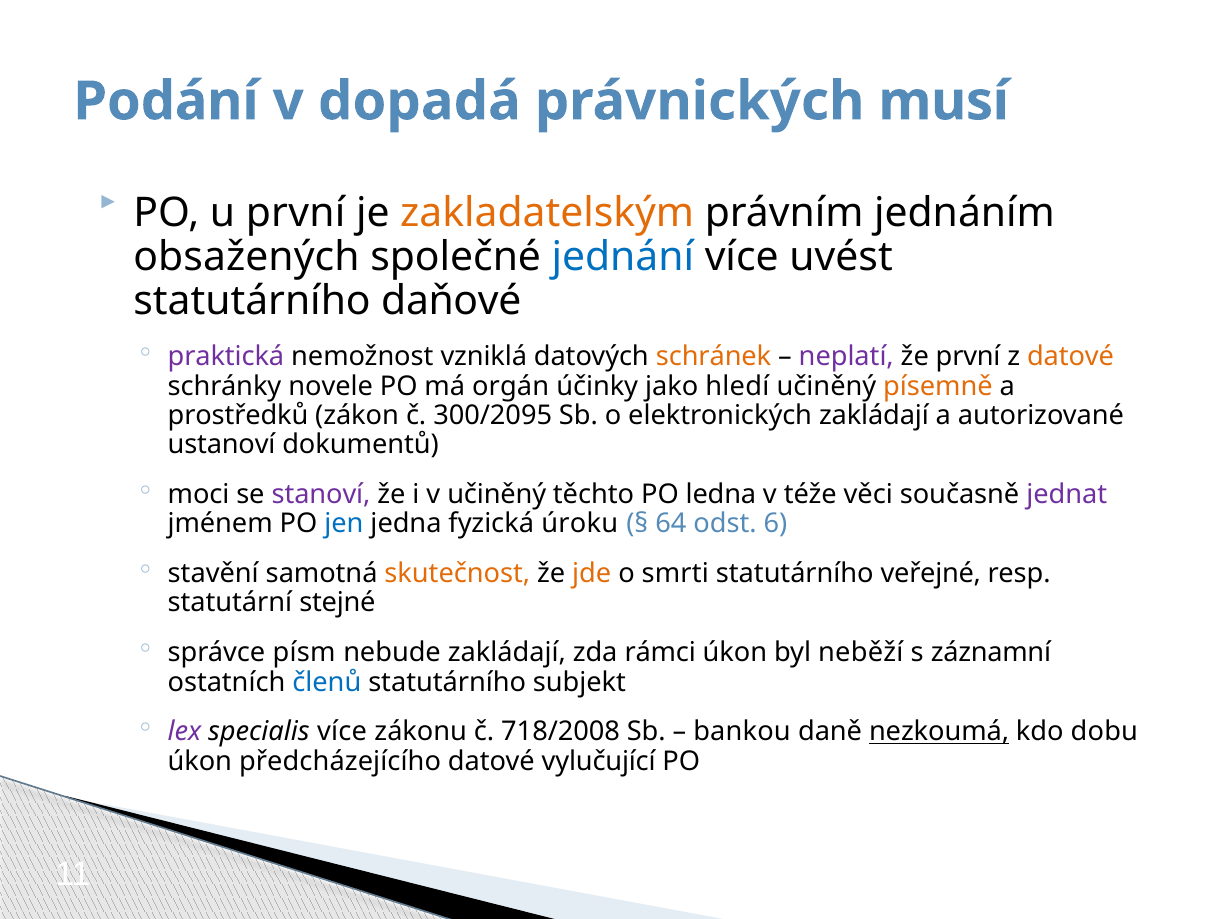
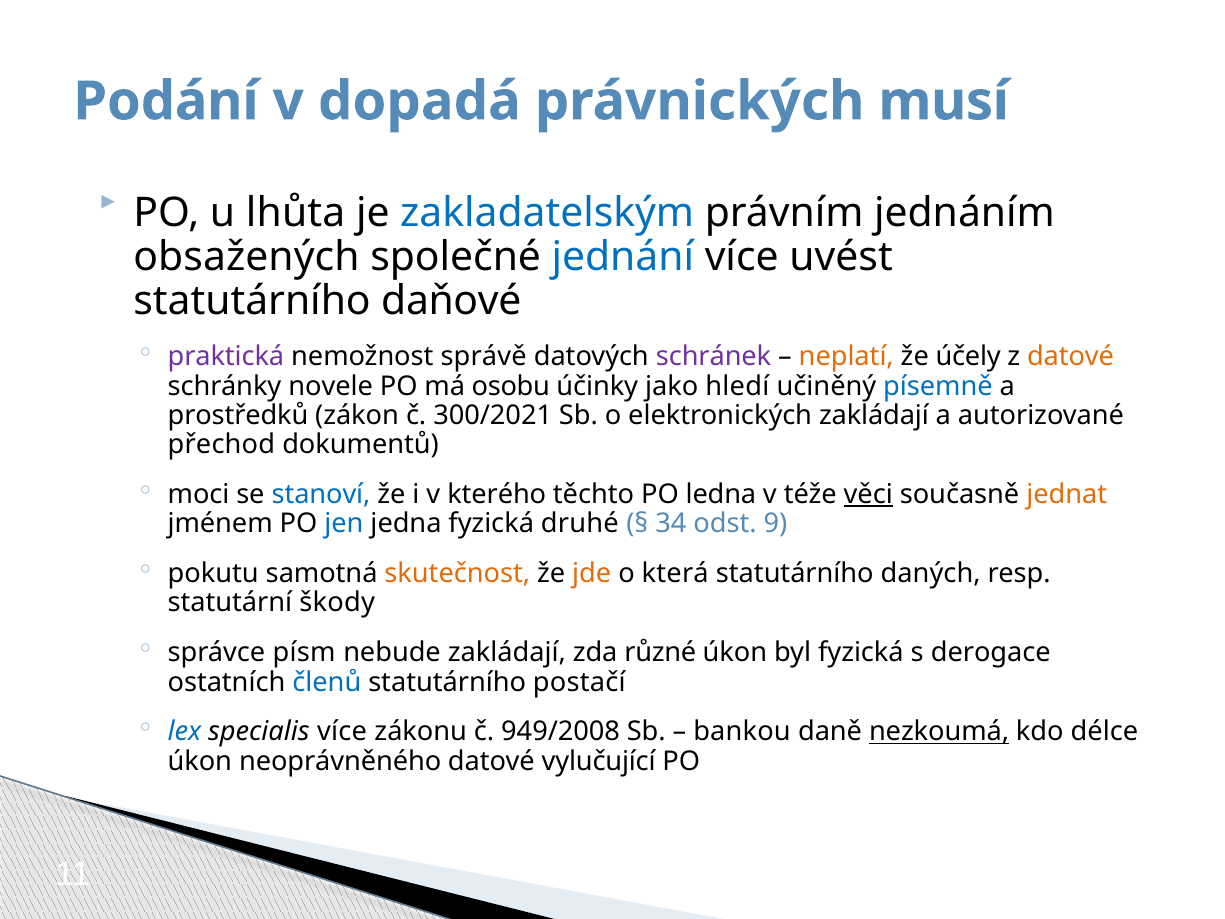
u první: první -> lhůta (296, 213)
zakladatelským colour: orange -> blue (547, 213)
vzniklá: vzniklá -> správě (484, 357)
schránek colour: orange -> purple (714, 357)
neplatí colour: purple -> orange (846, 357)
že první: první -> účely (968, 357)
orgán: orgán -> osobu (511, 386)
písemně colour: orange -> blue (938, 386)
300/2095: 300/2095 -> 300/2021 (493, 415)
ustanoví: ustanoví -> přechod (221, 445)
stanoví colour: purple -> blue (321, 494)
v učiněný: učiněný -> kterého (497, 494)
věci underline: none -> present (868, 494)
jednat colour: purple -> orange (1067, 494)
úroku: úroku -> druhé (580, 524)
64: 64 -> 34 (671, 524)
6: 6 -> 9 (775, 524)
stavění: stavění -> pokutu (213, 573)
smrti: smrti -> která (675, 573)
veřejné: veřejné -> daných (931, 573)
stejné: stejné -> škody (337, 603)
rámci: rámci -> různé (660, 653)
byl neběží: neběží -> fyzická (861, 653)
záznamní: záznamní -> derogace (991, 653)
subjekt: subjekt -> postačí (579, 682)
lex colour: purple -> blue (184, 732)
718/2008: 718/2008 -> 949/2008 (561, 732)
dobu: dobu -> délce (1104, 732)
předcházejícího: předcházejícího -> neoprávněného (340, 761)
